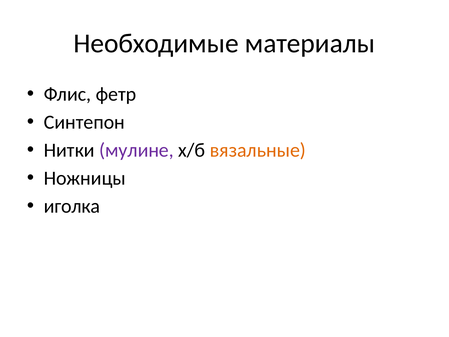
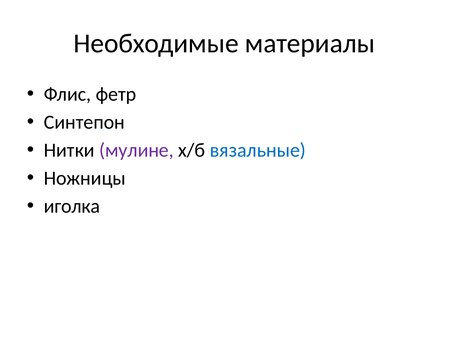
вязальные colour: orange -> blue (258, 150)
